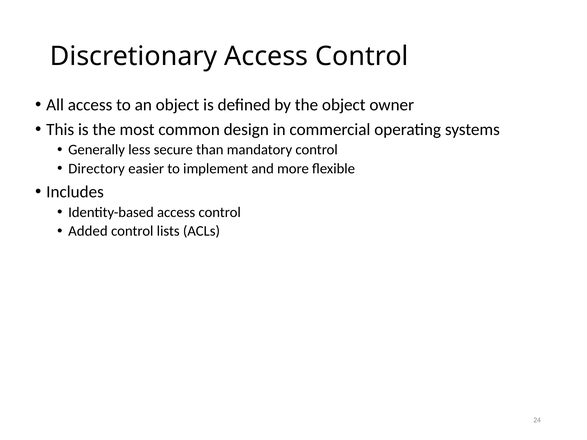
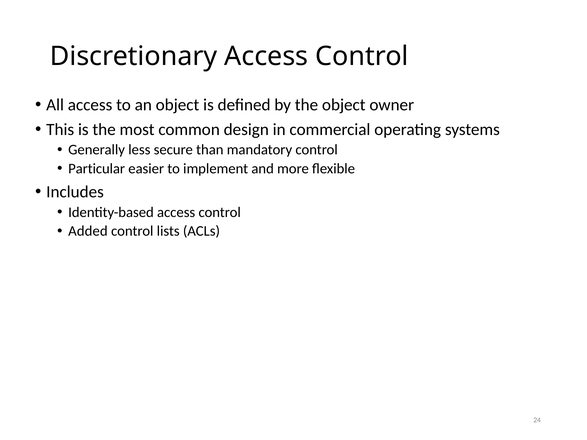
Directory: Directory -> Particular (97, 169)
